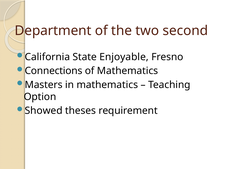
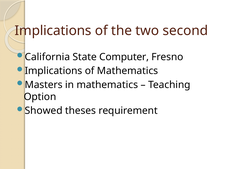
Department: Department -> Implications (53, 31)
Enjoyable: Enjoyable -> Computer (124, 57)
Connections: Connections -> Implications (54, 71)
